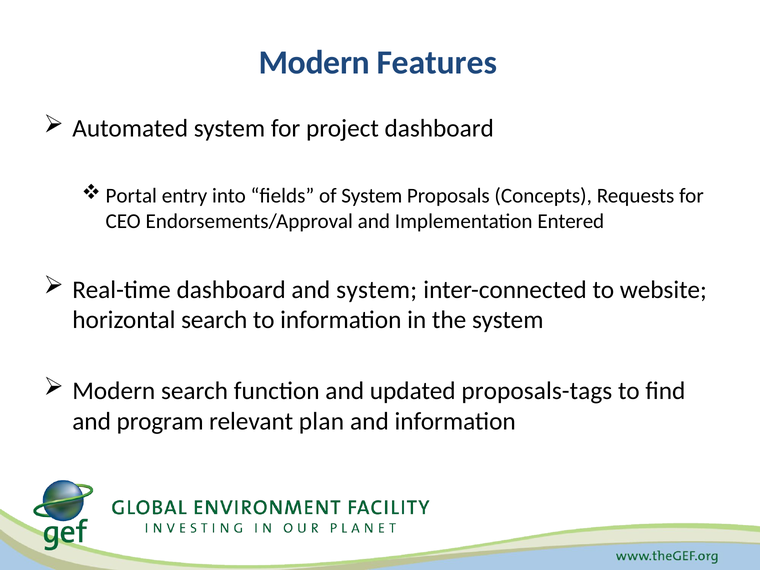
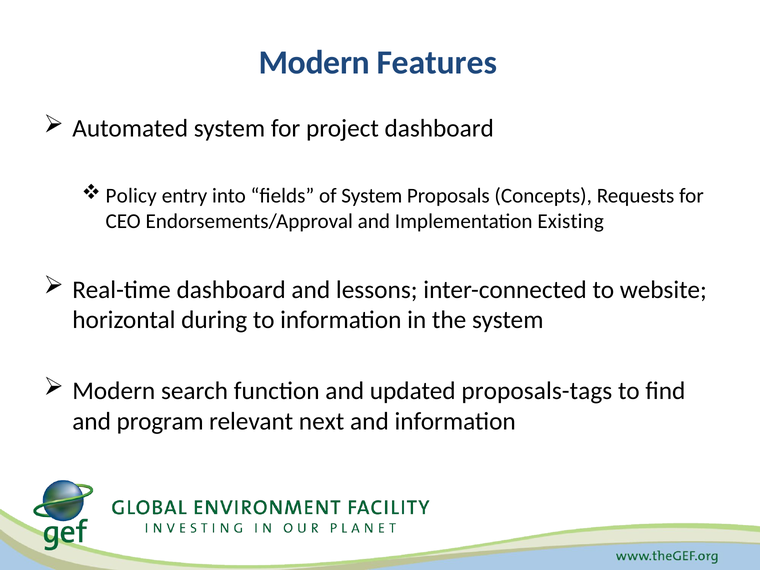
Portal: Portal -> Policy (131, 196)
Entered: Entered -> Existing (571, 221)
and system: system -> lessons (377, 290)
horizontal search: search -> during (214, 320)
plan: plan -> next (322, 421)
